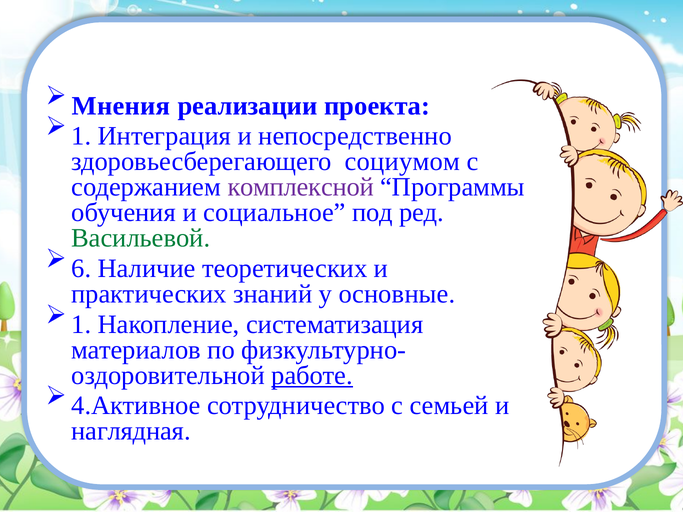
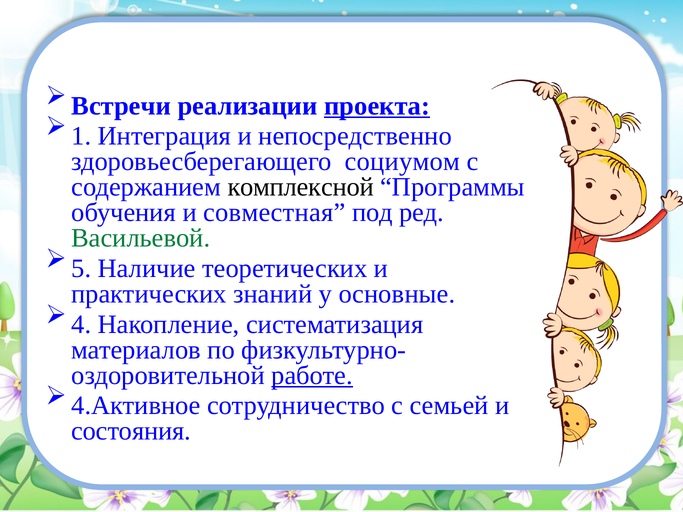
Мнения: Мнения -> Встречи (121, 106)
проекта underline: none -> present (377, 106)
комплексной colour: purple -> black (301, 187)
социальное: социальное -> совместная (274, 213)
6: 6 -> 5 (81, 269)
1: 1 -> 4 (81, 325)
наглядная: наглядная -> состояния (131, 431)
